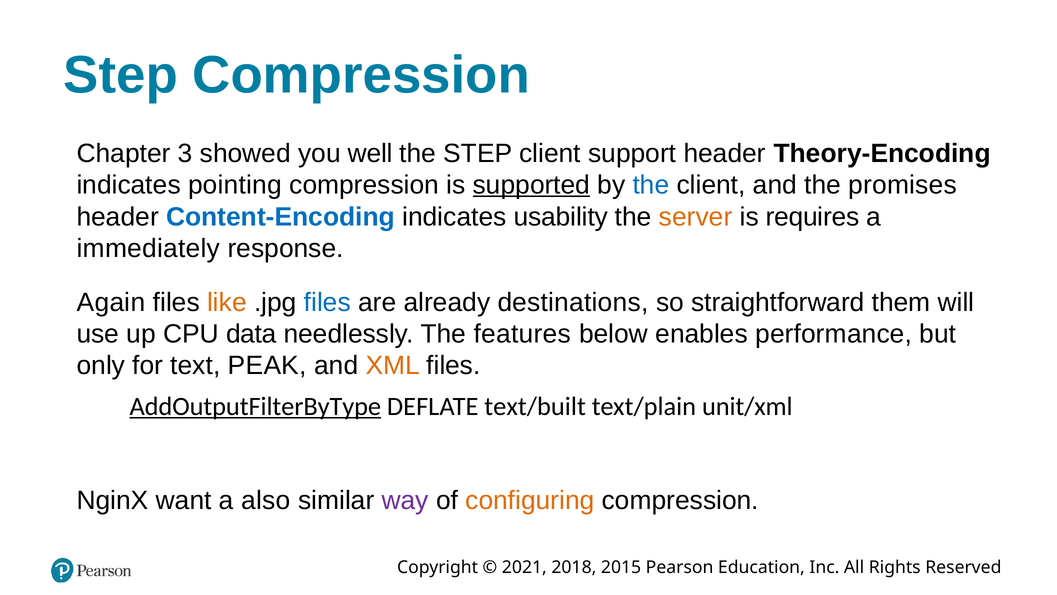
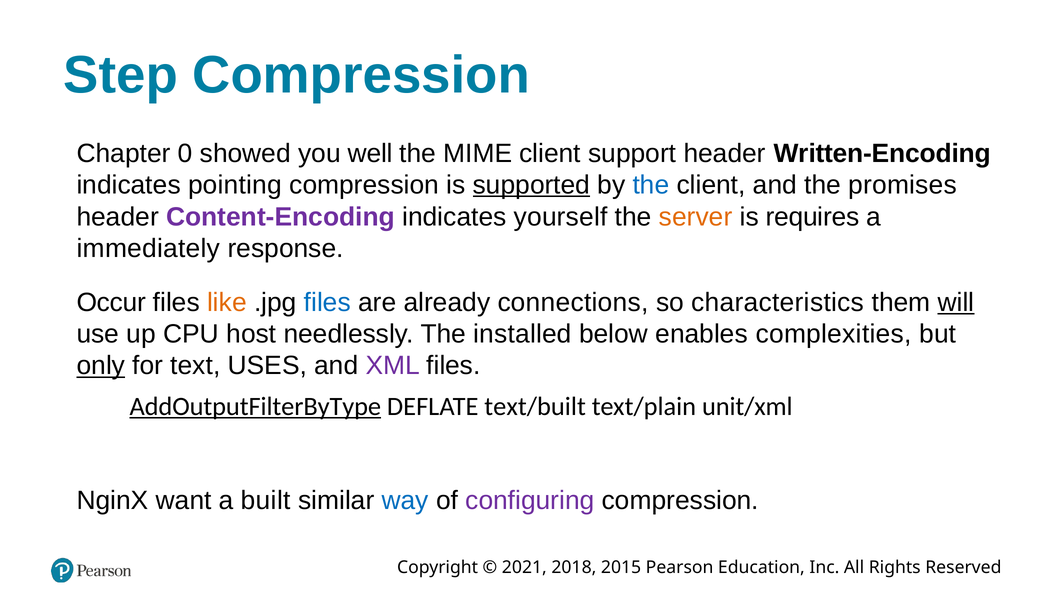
3: 3 -> 0 (185, 153)
the STEP: STEP -> MIME (478, 153)
Theory-Encoding: Theory-Encoding -> Written-Encoding (882, 153)
Content-Encoding colour: blue -> purple (281, 217)
usability: usability -> yourself (561, 217)
Again: Again -> Occur (111, 302)
destinations: destinations -> connections (573, 302)
straightforward: straightforward -> characteristics (778, 302)
will underline: none -> present (956, 302)
data: data -> host (251, 334)
features: features -> installed (523, 334)
performance: performance -> complexities (834, 334)
only underline: none -> present (101, 366)
PEAK: PEAK -> USES (267, 366)
XML colour: orange -> purple (393, 366)
also: also -> built (266, 500)
way colour: purple -> blue (405, 500)
configuring colour: orange -> purple (530, 500)
